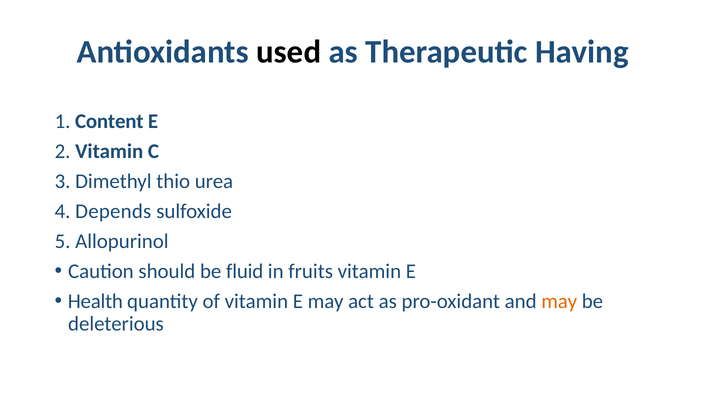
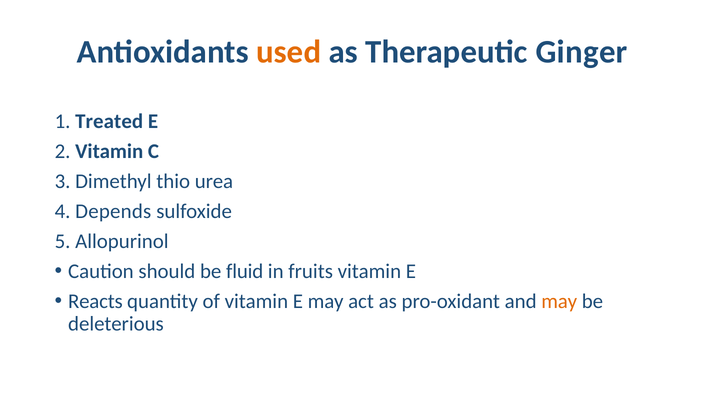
used colour: black -> orange (289, 52)
Having: Having -> Ginger (582, 52)
Content: Content -> Treated (109, 121)
Health: Health -> Reacts (95, 302)
